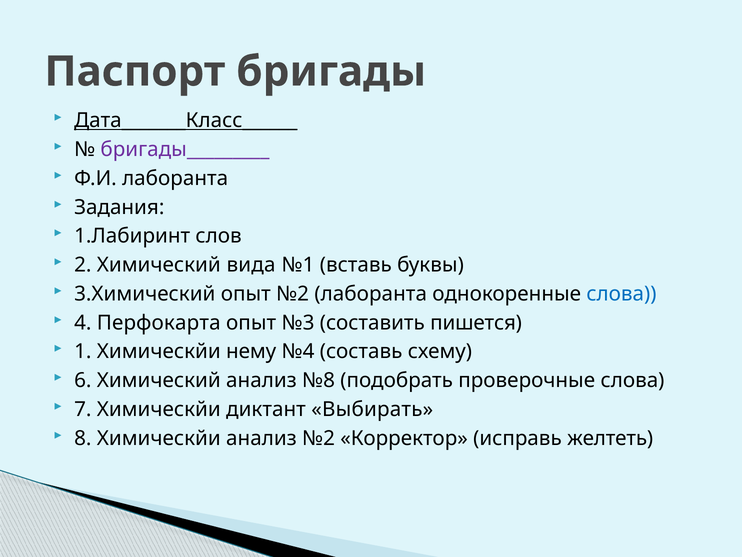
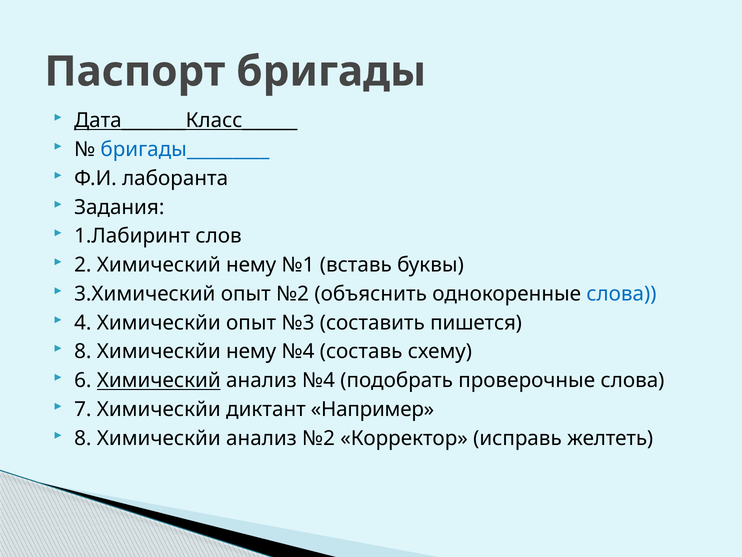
бригады_________ colour: purple -> blue (185, 149)
Химический вида: вида -> нему (251, 265)
№2 лаборанта: лаборанта -> объяснить (371, 294)
4 Перфокарта: Перфокарта -> Химическйи (159, 323)
1: 1 -> 8 (83, 351)
Химический underline: none -> present (159, 380)
анализ №8: №8 -> №4 (319, 380)
Выбирать: Выбирать -> Например (372, 409)
